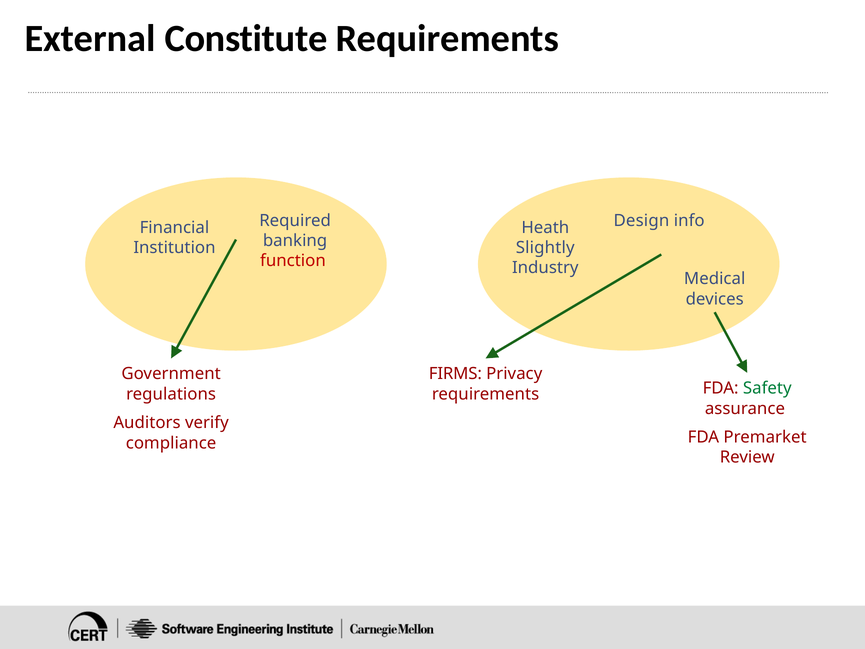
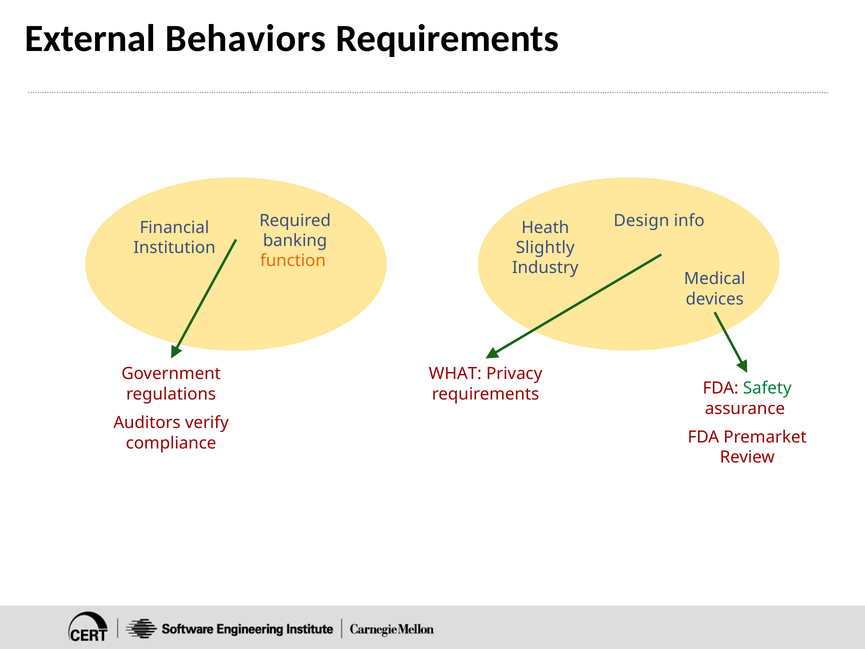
Constitute: Constitute -> Behaviors (246, 38)
function colour: red -> orange (293, 261)
FIRMS: FIRMS -> WHAT (455, 374)
